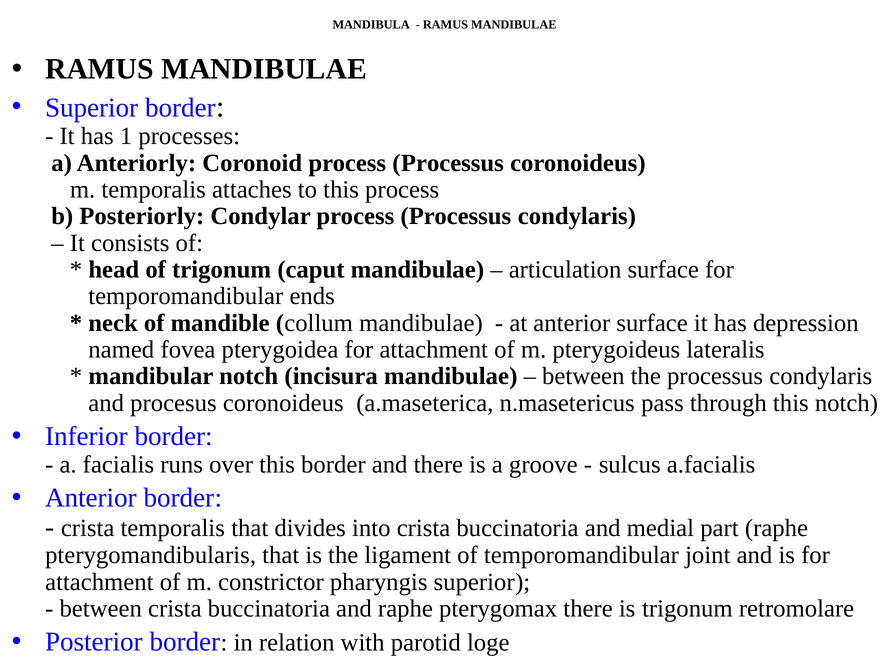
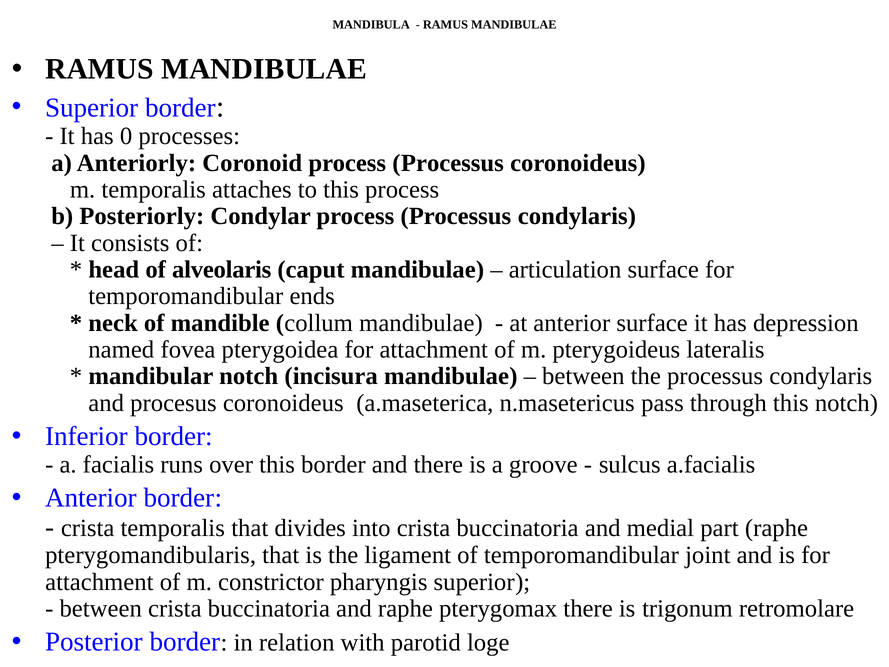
1: 1 -> 0 (126, 136)
of trigonum: trigonum -> alveolaris (222, 269)
